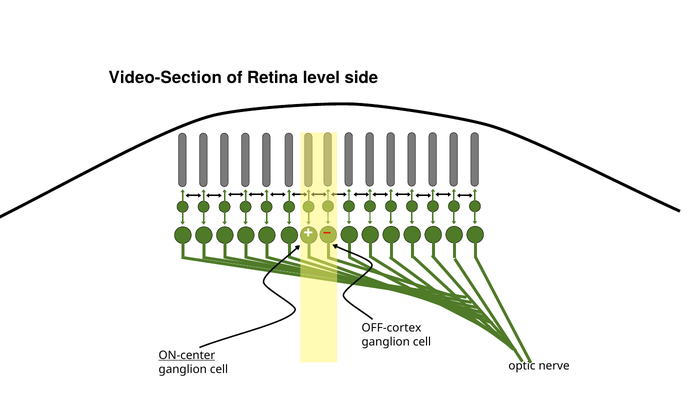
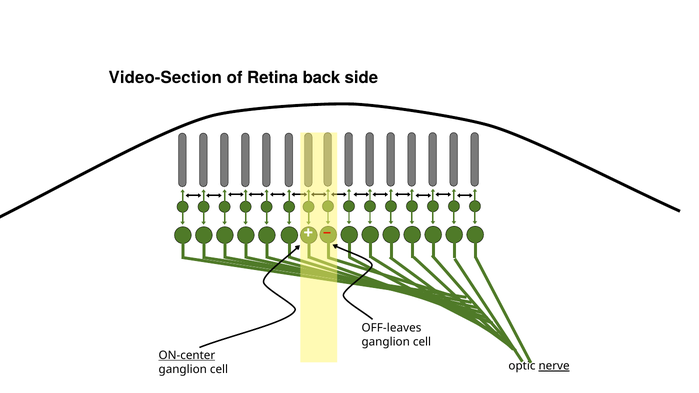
level: level -> back (321, 78)
OFF-cortex: OFF-cortex -> OFF-leaves (391, 328)
nerve underline: none -> present (554, 366)
